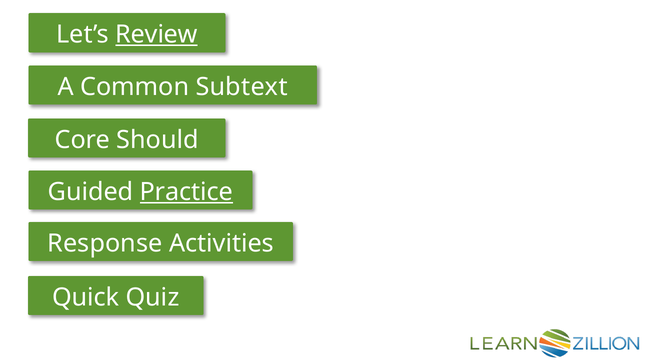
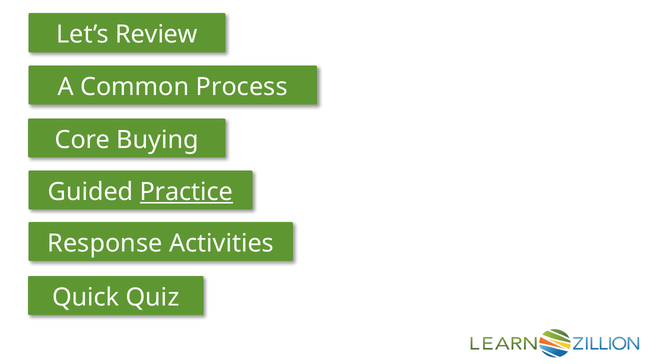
Review underline: present -> none (157, 35)
Subtext: Subtext -> Process (242, 87)
Should: Should -> Buying (157, 140)
